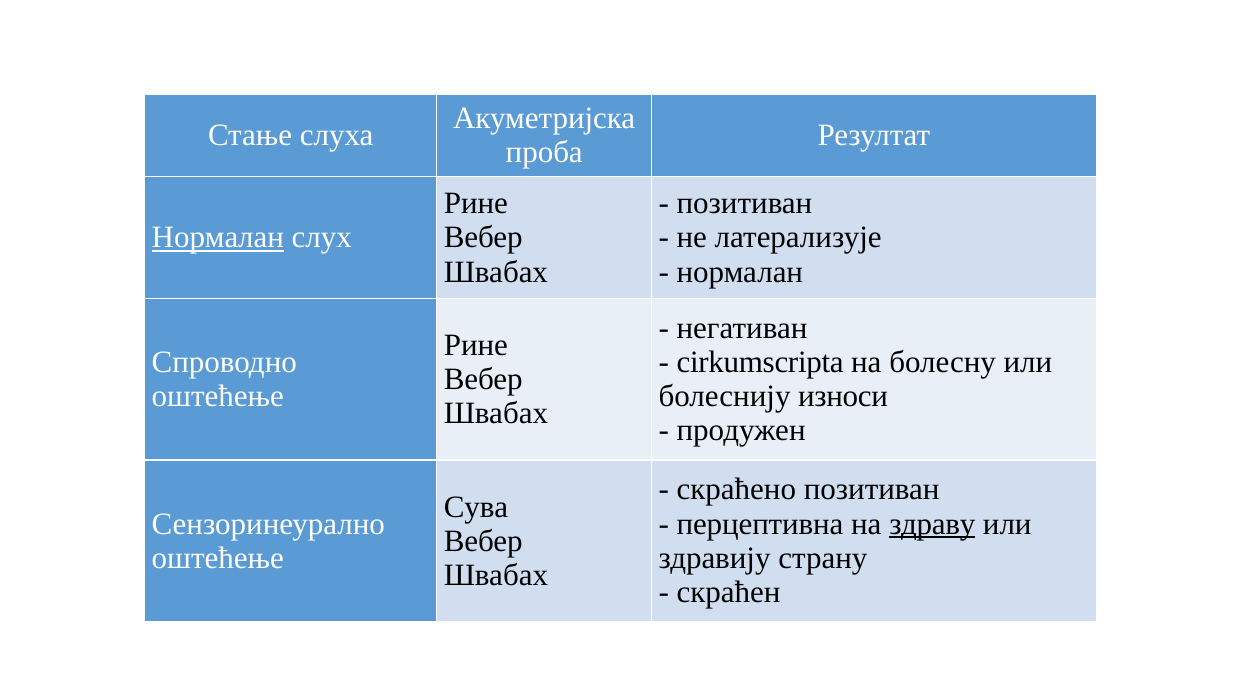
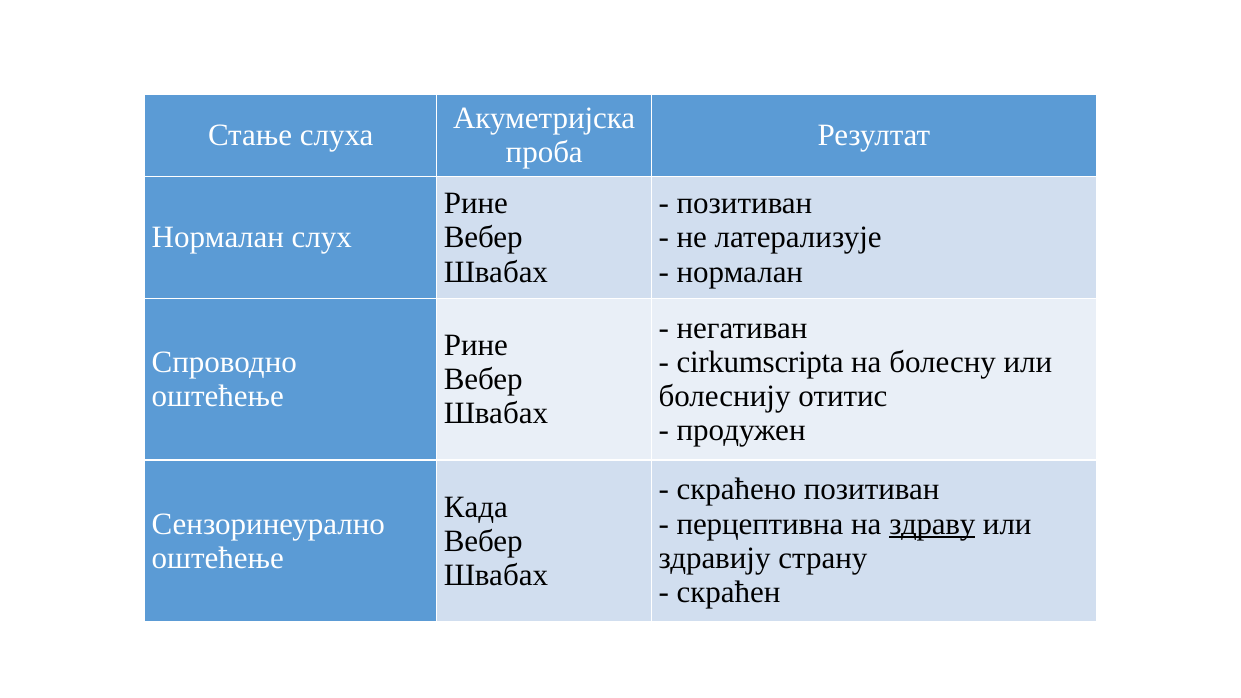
Нормалан underline: present -> none (218, 238)
износи: износи -> отитис (843, 396)
Сува: Сува -> Када (476, 507)
